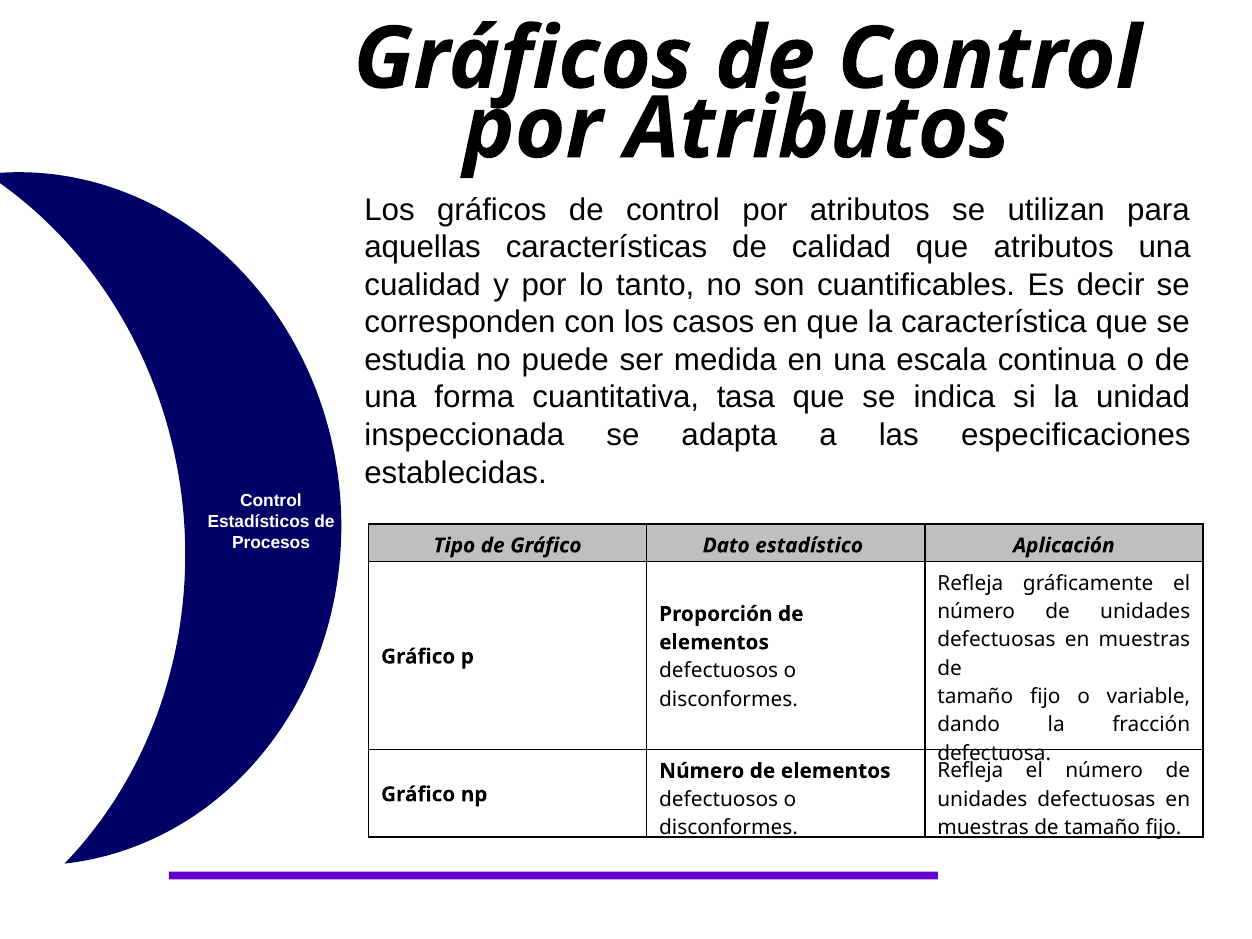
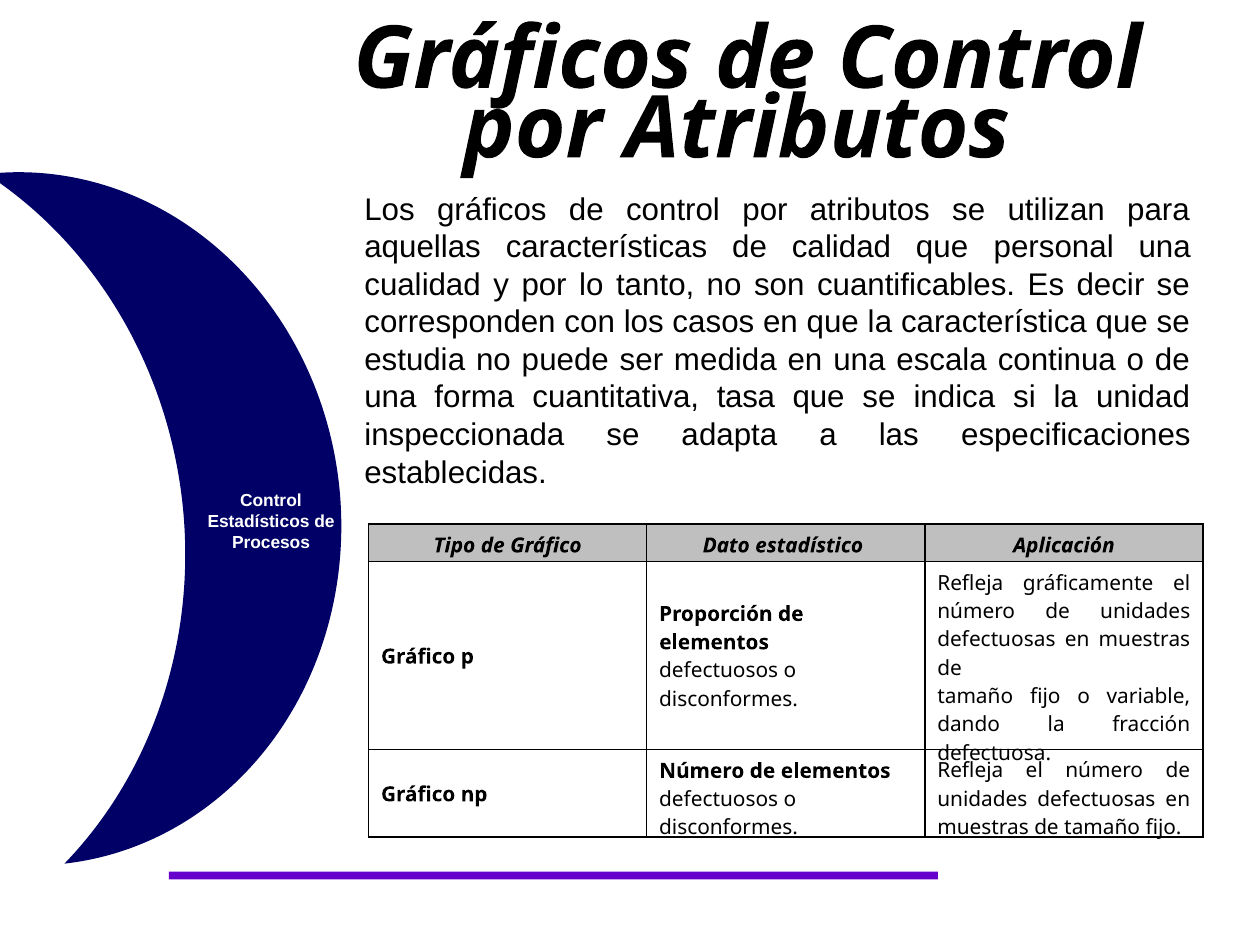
que atributos: atributos -> personal (1054, 247)
